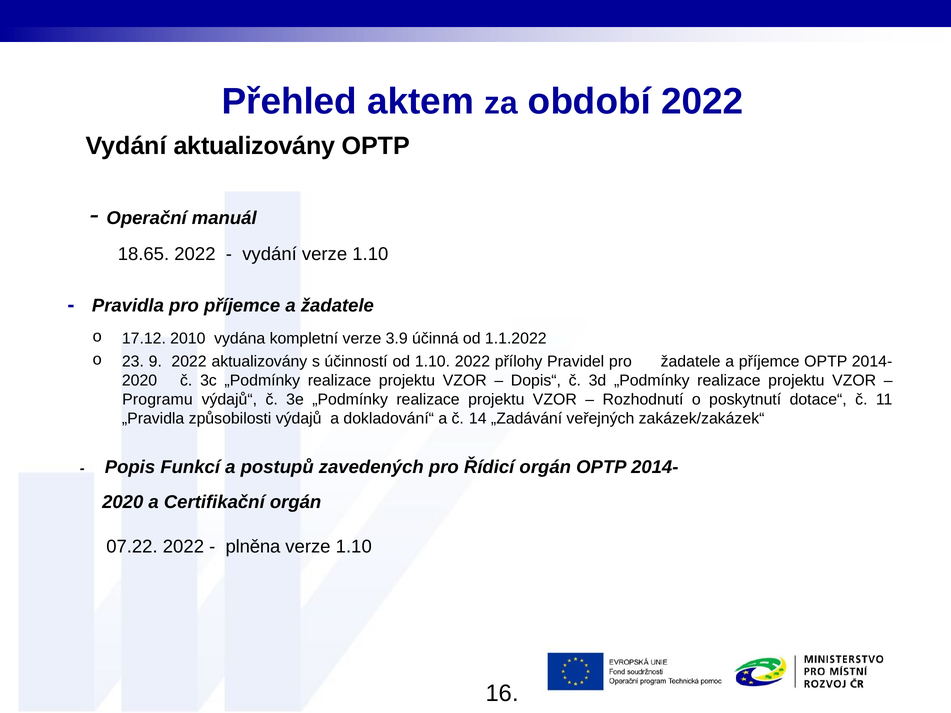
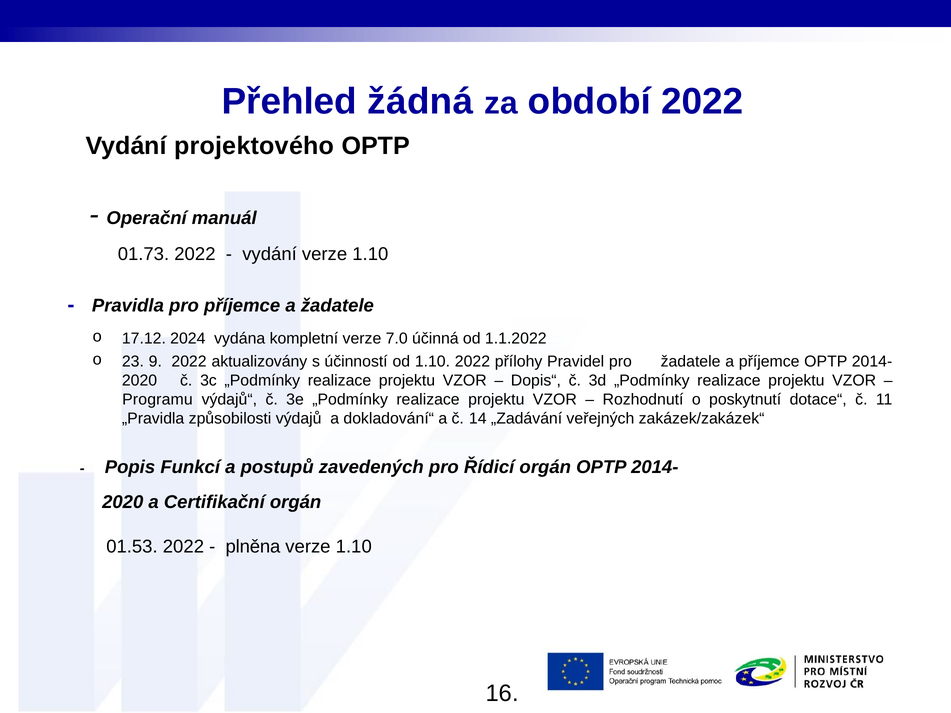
aktem: aktem -> žádná (420, 102)
Vydání aktualizovány: aktualizovány -> projektového (254, 146)
18.65: 18.65 -> 01.73 (143, 254)
2010: 2010 -> 2024 (188, 339)
3.9: 3.9 -> 7.0 (397, 339)
07.22: 07.22 -> 01.53 (132, 547)
